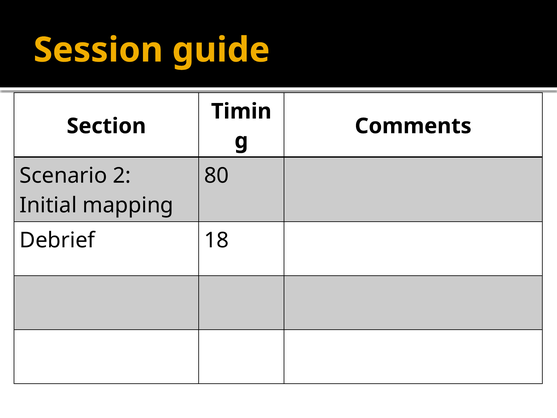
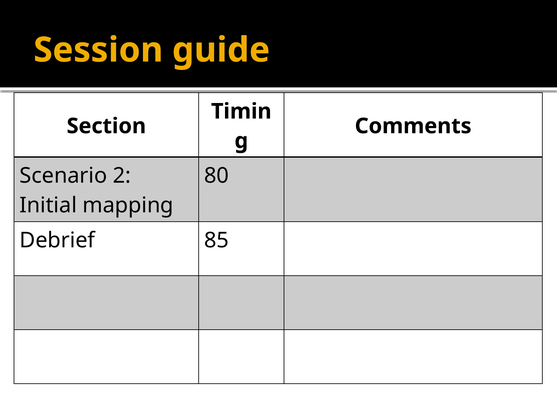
18: 18 -> 85 (217, 240)
